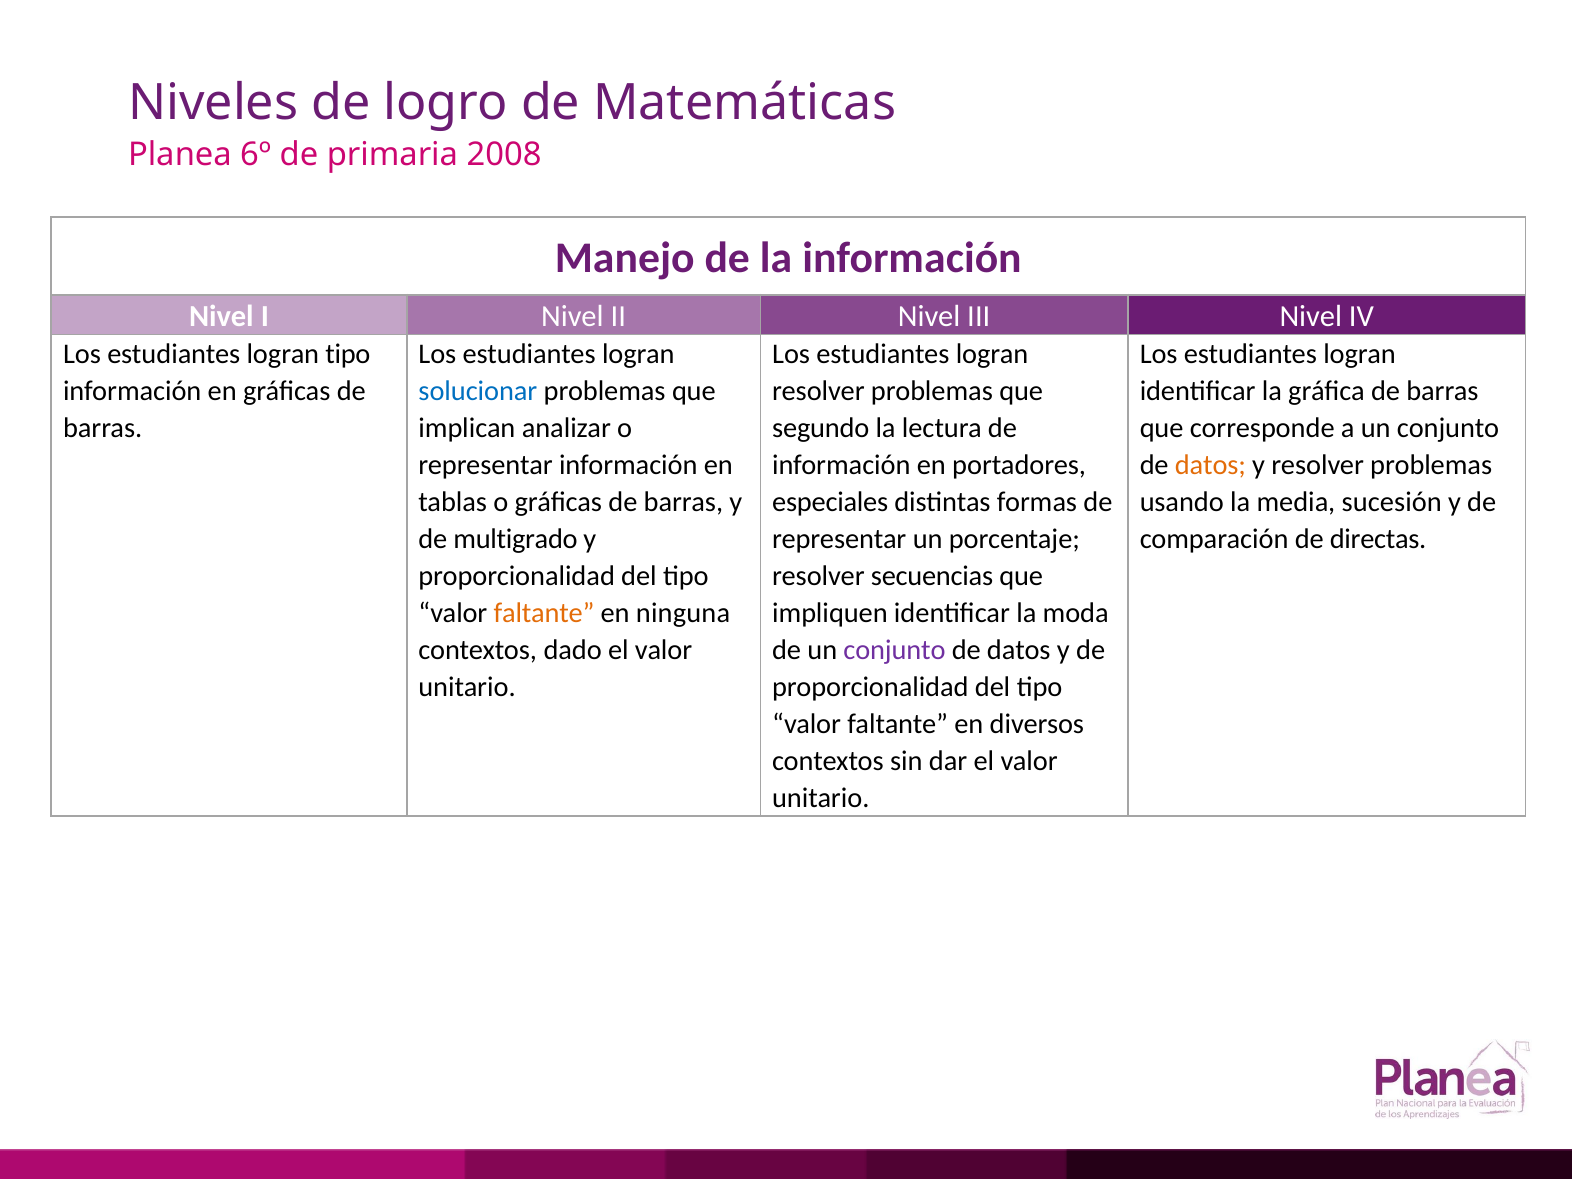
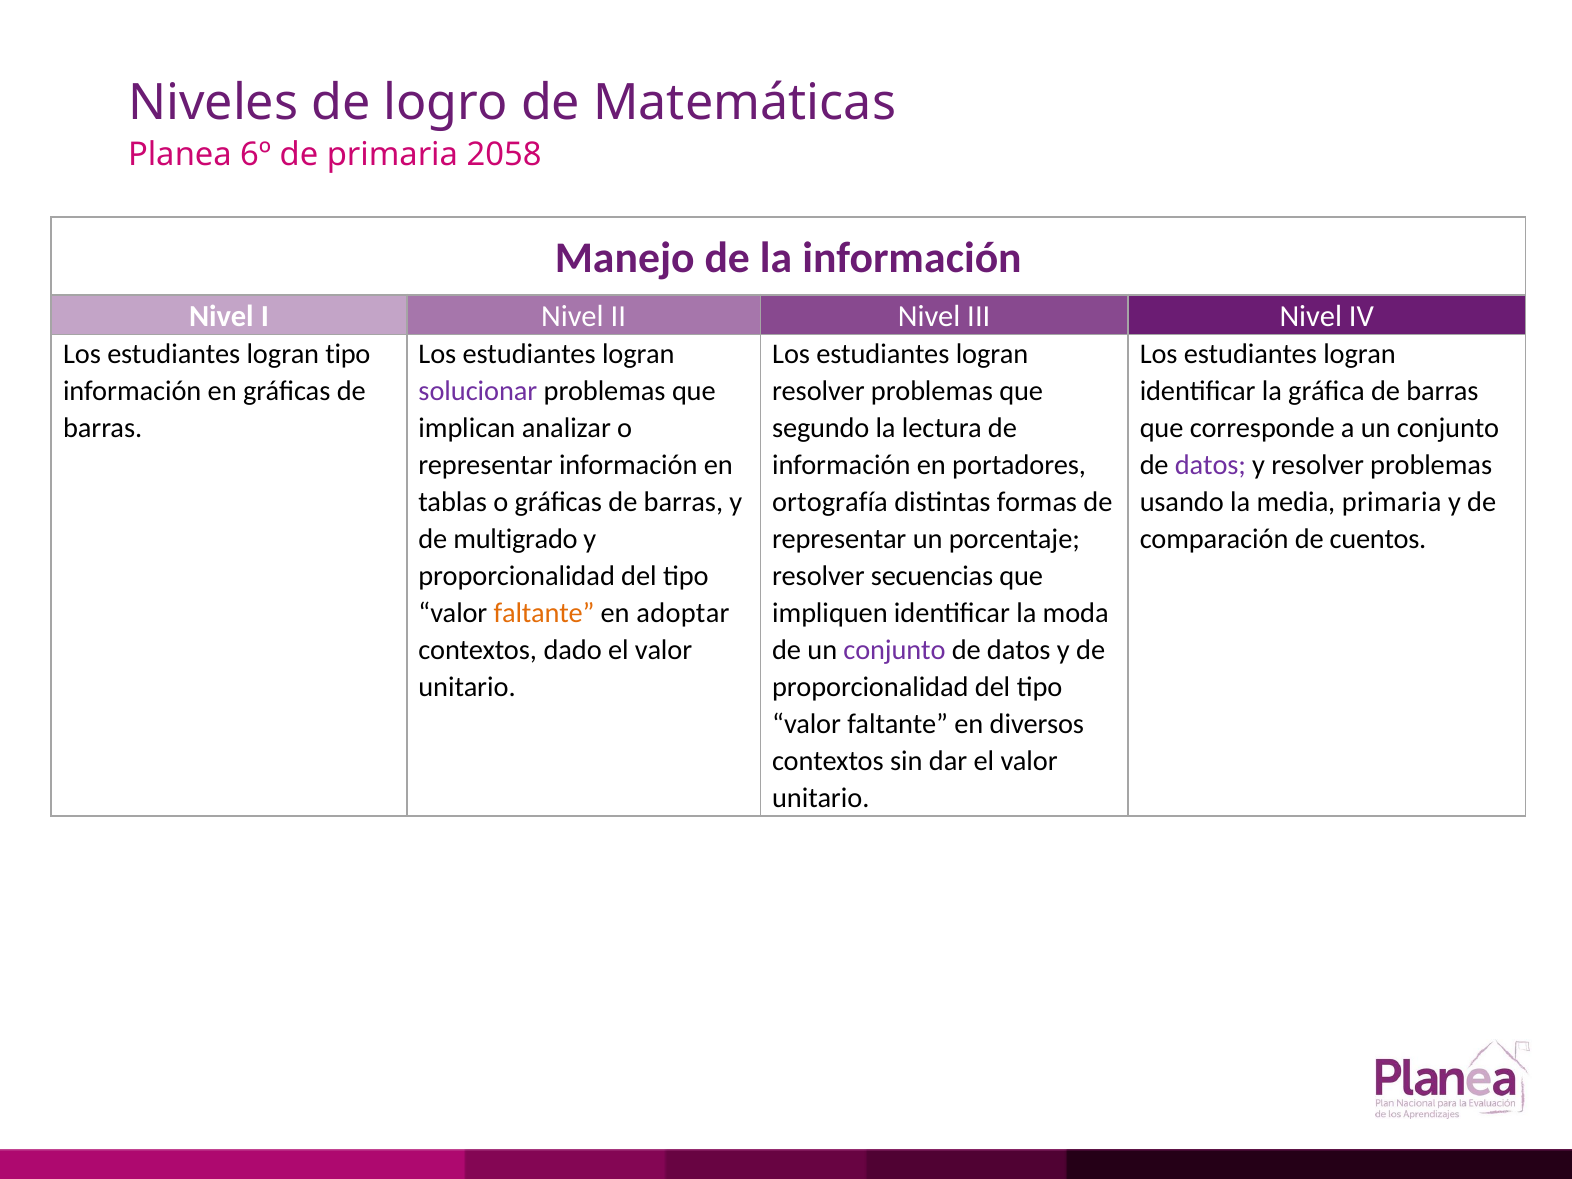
2008: 2008 -> 2058 (504, 155)
solucionar colour: blue -> purple (478, 391)
datos colour: orange -> purple (1210, 466)
especiales: especiales -> ortografía (830, 503)
media sucesión: sucesión -> primaria (1392, 503)
directas: directas -> cuentos (1378, 540)
ninguna: ninguna -> adoptar (683, 614)
